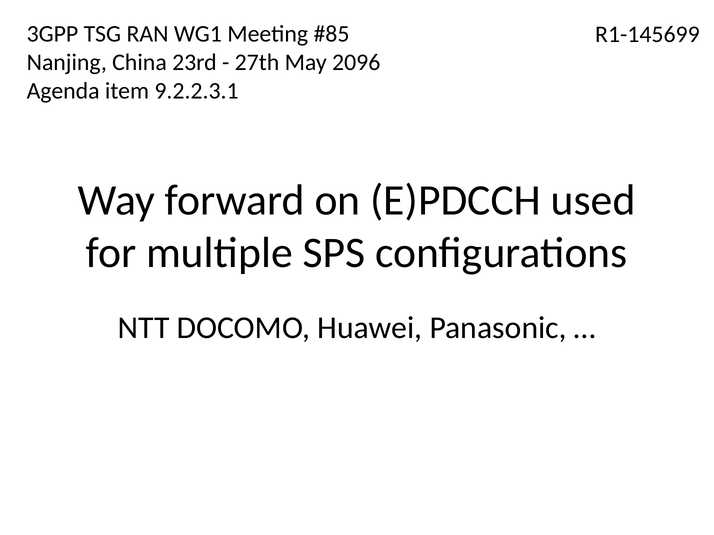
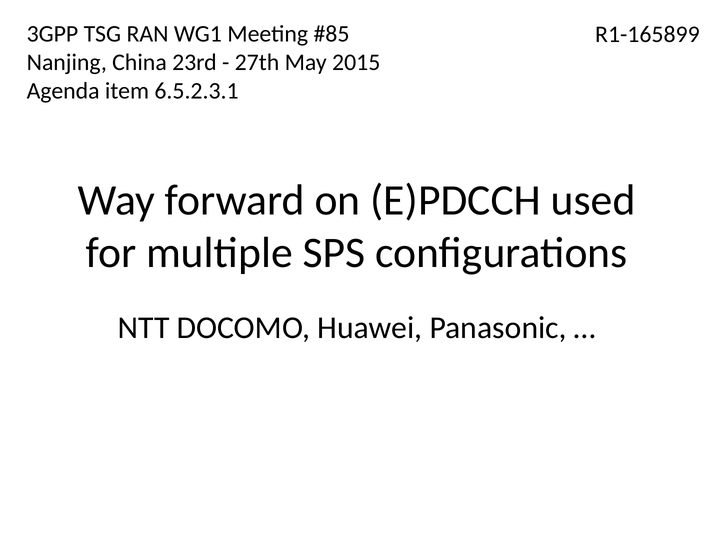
R1-145699: R1-145699 -> R1-165899 (647, 34)
2096: 2096 -> 2015 (356, 63)
9.2.2.3.1: 9.2.2.3.1 -> 6.5.2.3.1 (197, 91)
